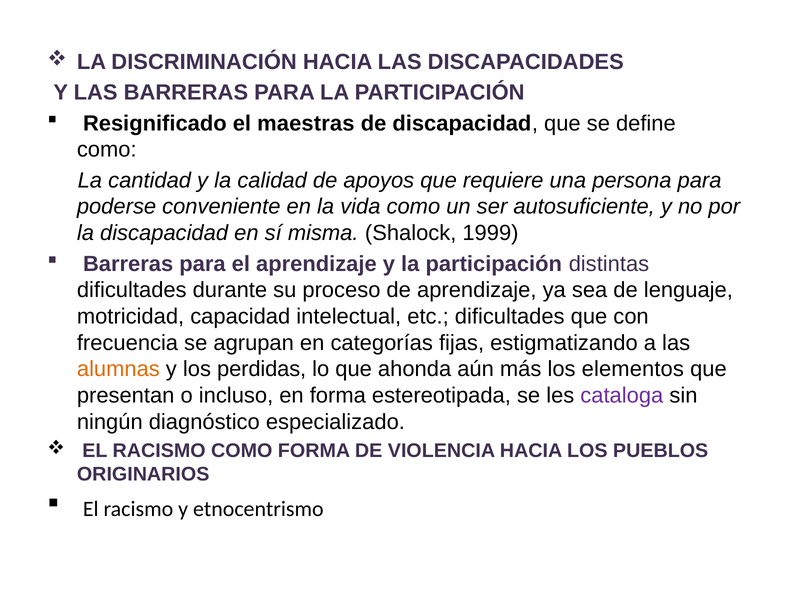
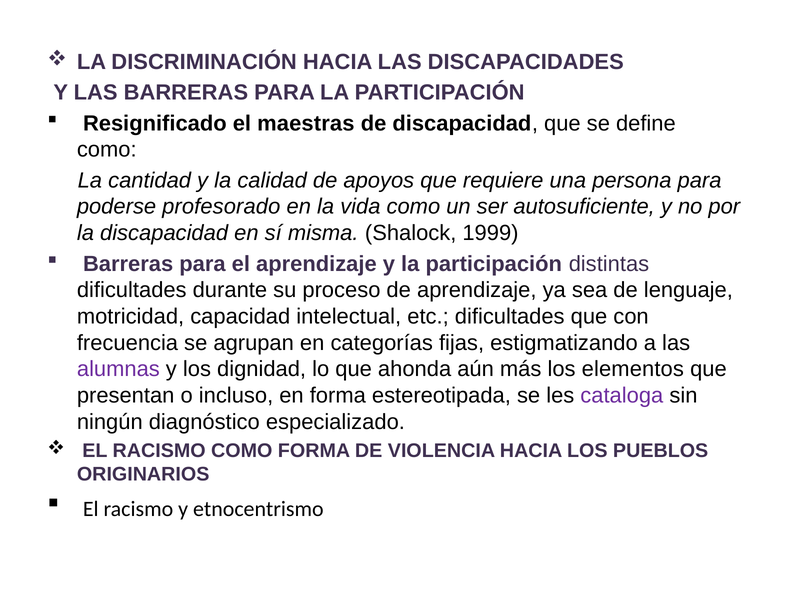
conveniente: conveniente -> profesorado (221, 207)
alumnas colour: orange -> purple (118, 369)
perdidas: perdidas -> dignidad (262, 369)
